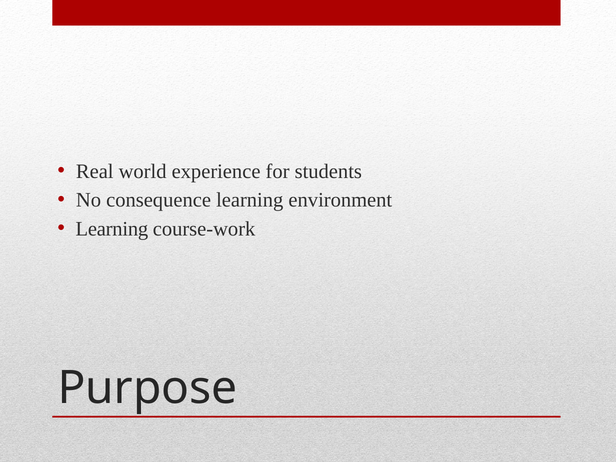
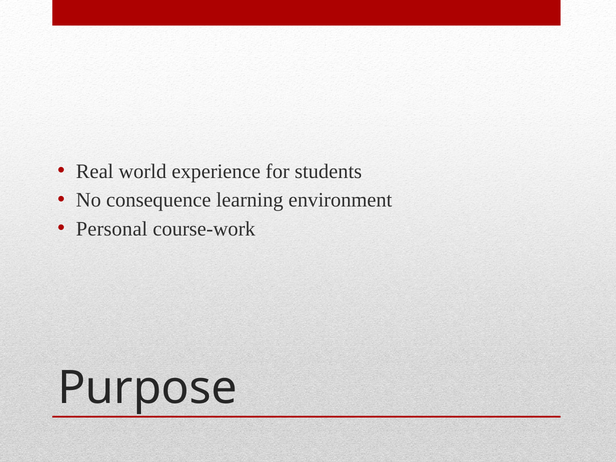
Learning: Learning -> Personal (112, 229)
